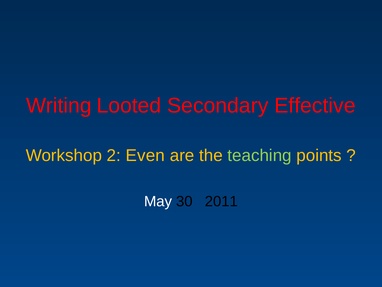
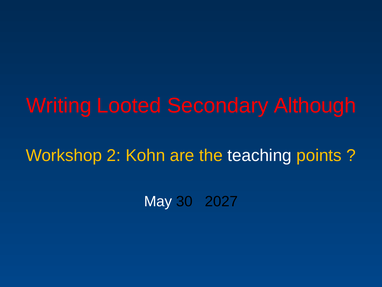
Effective: Effective -> Although (315, 105)
Even: Even -> Kohn (145, 155)
teaching colour: light green -> white (260, 155)
2011: 2011 -> 2027 (221, 201)
